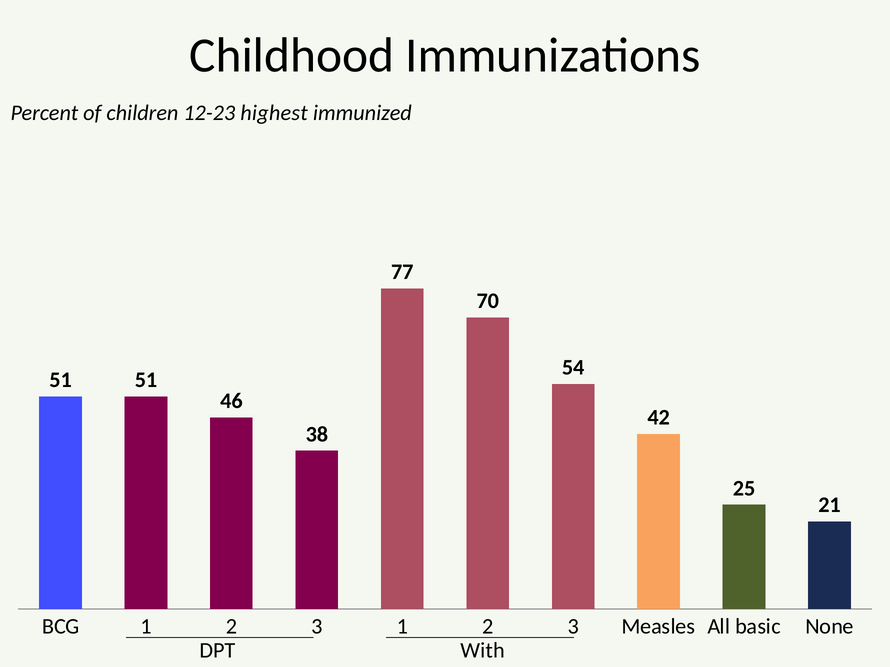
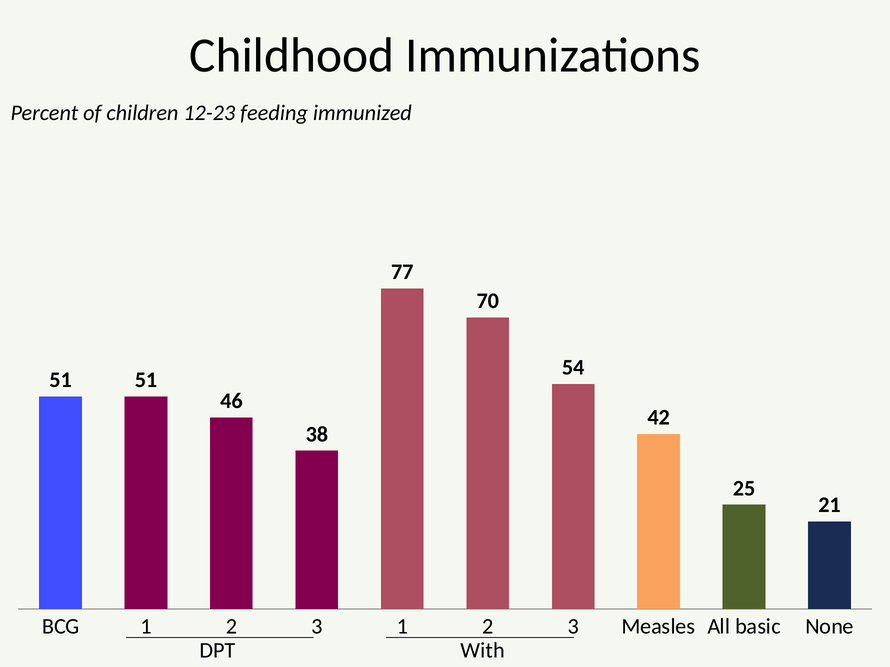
highest: highest -> feeding (274, 113)
